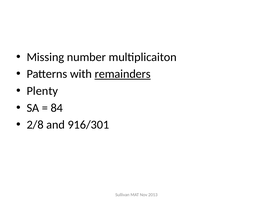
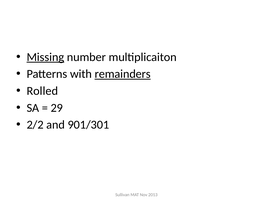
Missing underline: none -> present (45, 57)
Plenty: Plenty -> Rolled (42, 91)
84: 84 -> 29 (57, 108)
2/8: 2/8 -> 2/2 (35, 125)
916/301: 916/301 -> 901/301 (88, 125)
